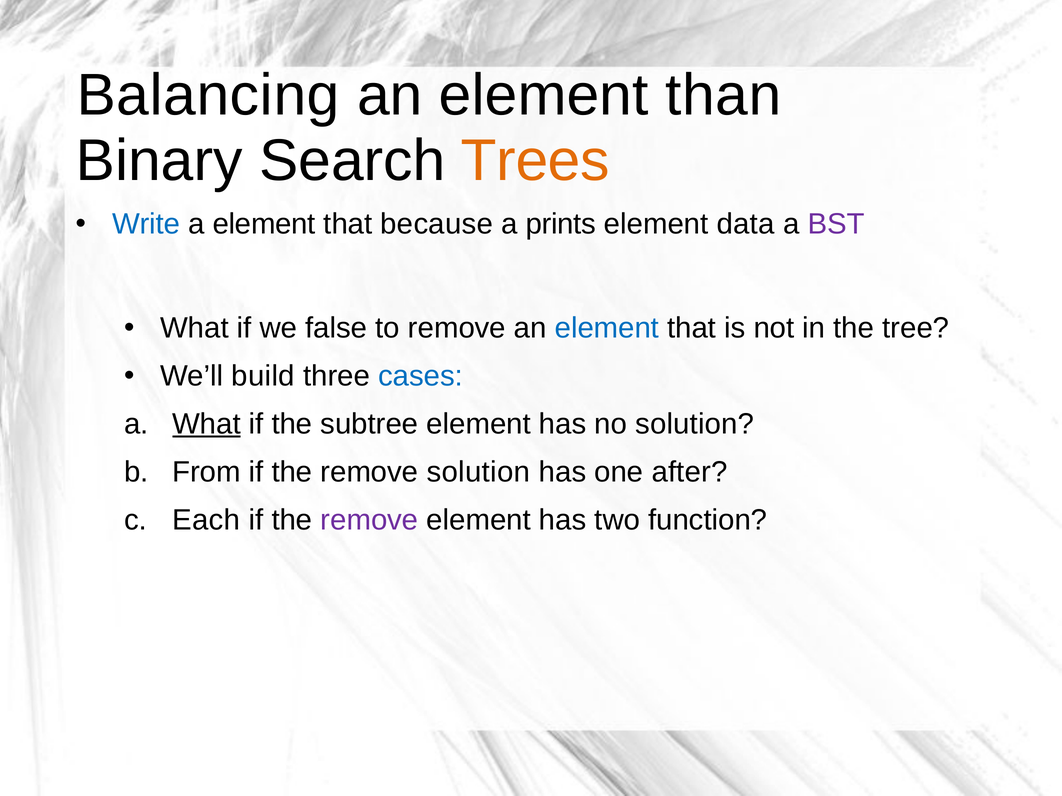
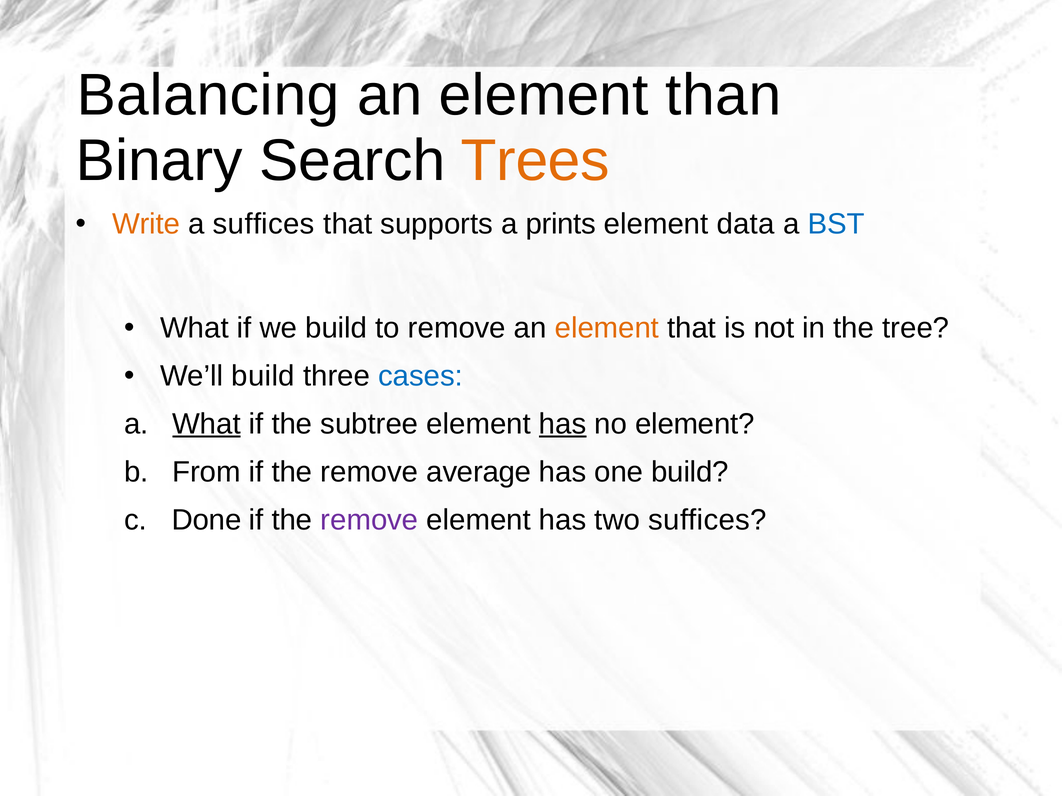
Write colour: blue -> orange (146, 224)
a element: element -> suffices (264, 224)
because: because -> supports (437, 224)
BST colour: purple -> blue (836, 224)
we false: false -> build (336, 328)
element colour: blue -> orange (607, 328)
has underline: none -> present (563, 424)
no solution: solution -> element (695, 424)
remove solution: solution -> average (479, 472)
one after: after -> build (690, 472)
Each: Each -> Done (207, 520)
two function: function -> suffices (708, 520)
